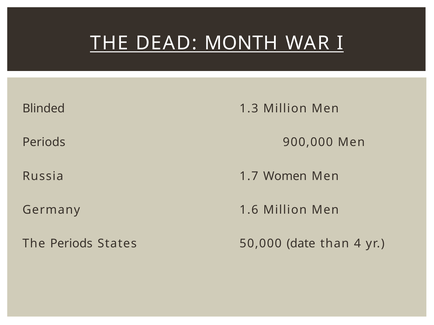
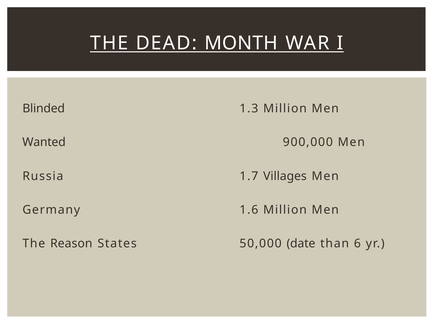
Periods: Periods -> Wanted (44, 143)
Women: Women -> Villages (285, 176)
The Periods: Periods -> Reason (71, 244)
4: 4 -> 6 (357, 244)
